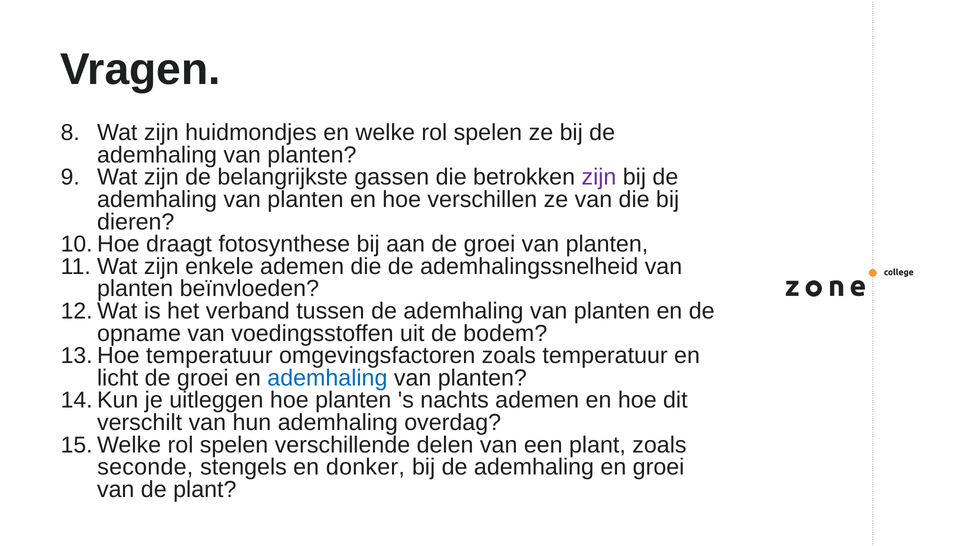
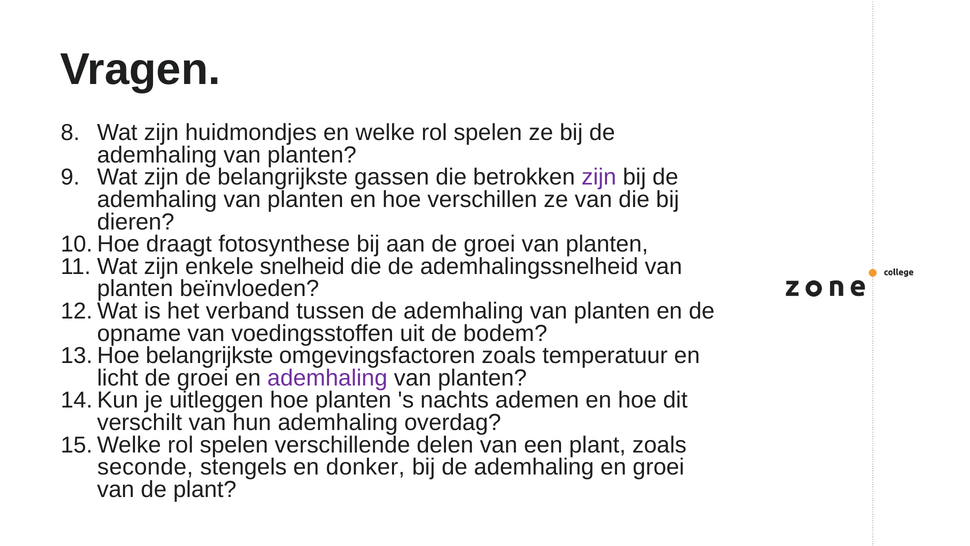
enkele ademen: ademen -> snelheid (302, 266)
temperatuur: temperatuur -> belangrijkste (209, 355)
ademhaling colour: blue -> purple (327, 378)
